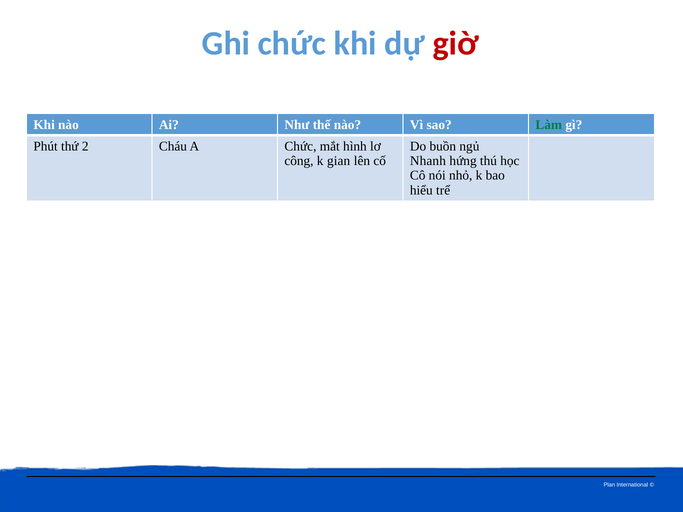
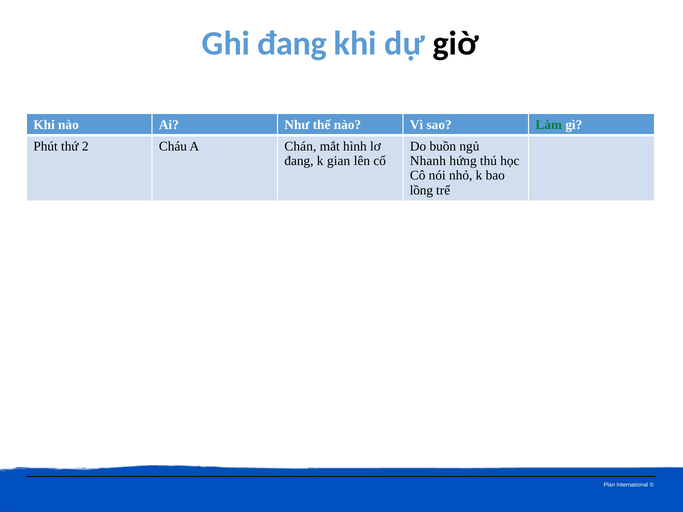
Ghi chức: chức -> đang (292, 43)
giờ colour: red -> black (456, 43)
A Chức: Chức -> Chán (300, 146)
công: công -> đang (299, 161)
hiểu: hiểu -> lồng (421, 190)
